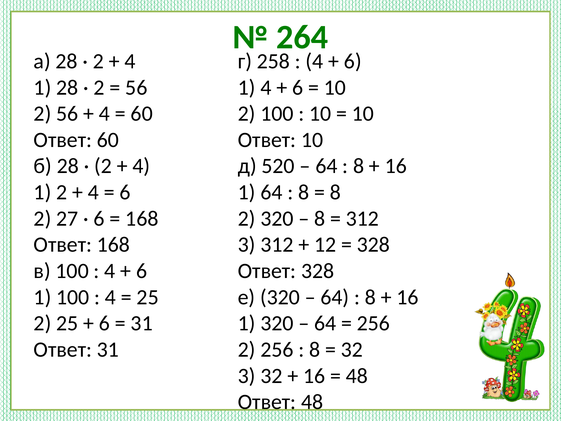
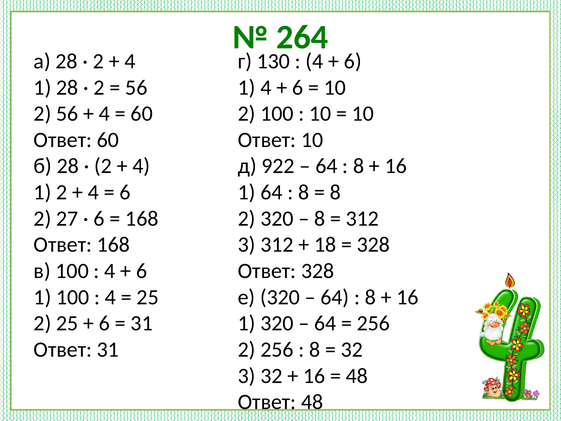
258: 258 -> 130 (273, 61)
520: 520 -> 922 (278, 166)
12: 12 -> 18 (325, 245)
